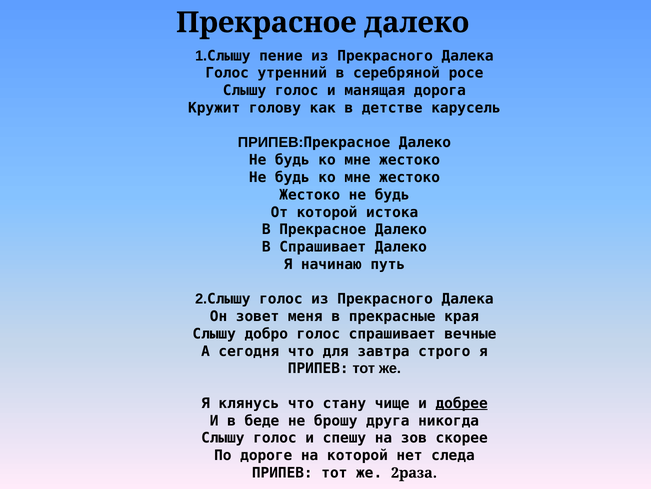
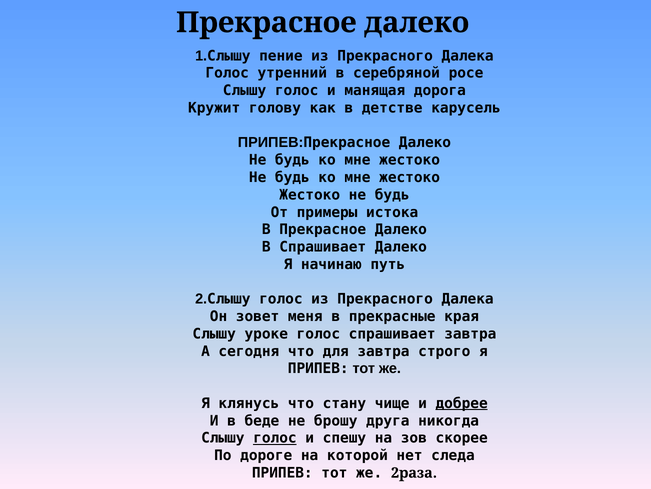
От которой: которой -> примеры (327, 212)
добро: добро -> уроке (266, 333)
спрашивает вечные: вечные -> завтра (470, 333)
голос underline: none -> present (275, 437)
